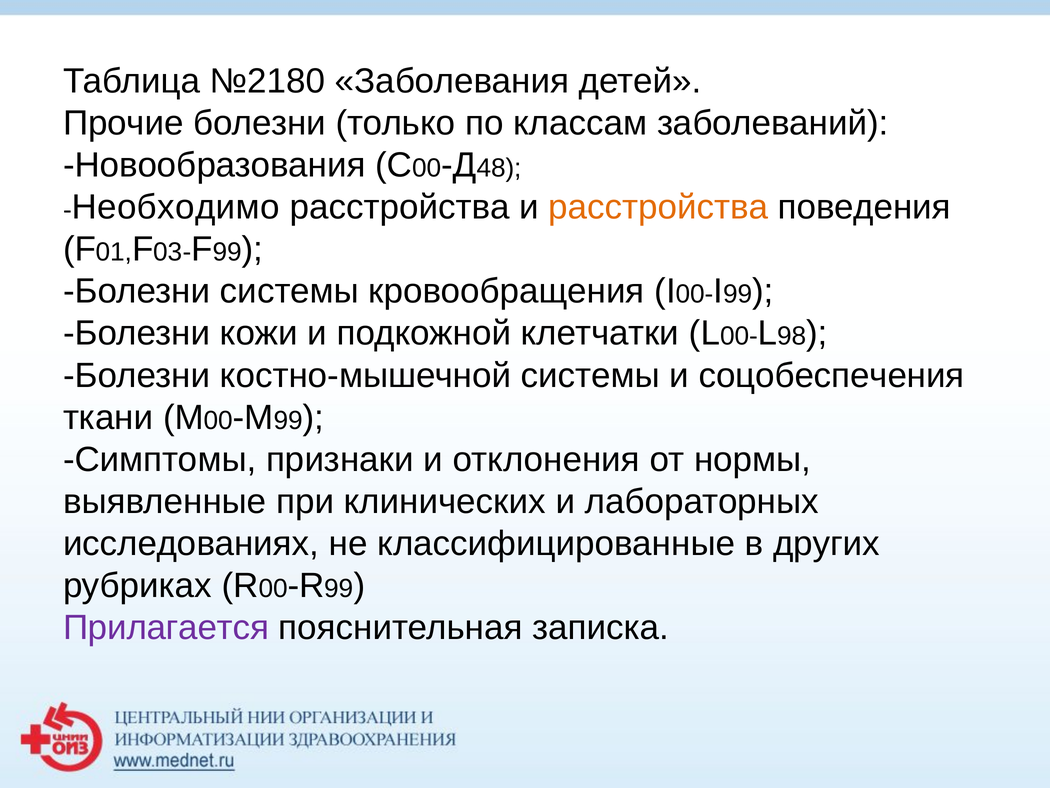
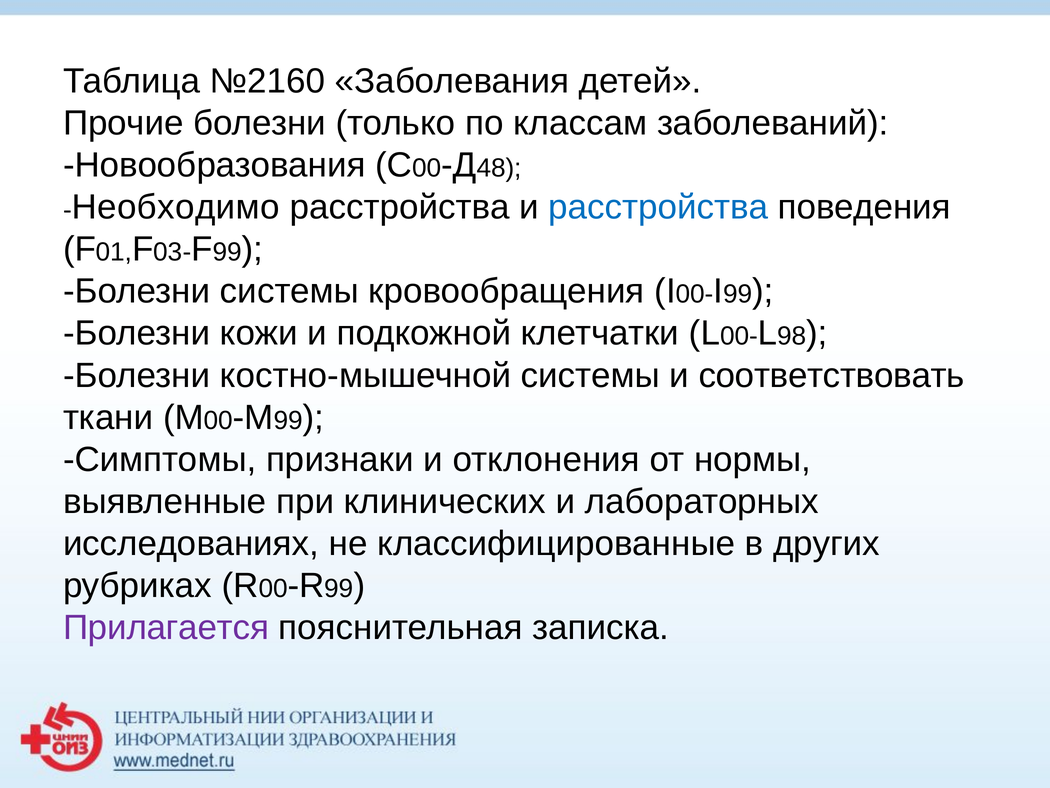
№2180: №2180 -> №2160 (267, 81)
расстройства colour: orange -> blue (658, 207)
соцобеспечения: соцобеспечения -> соответствовать (832, 375)
